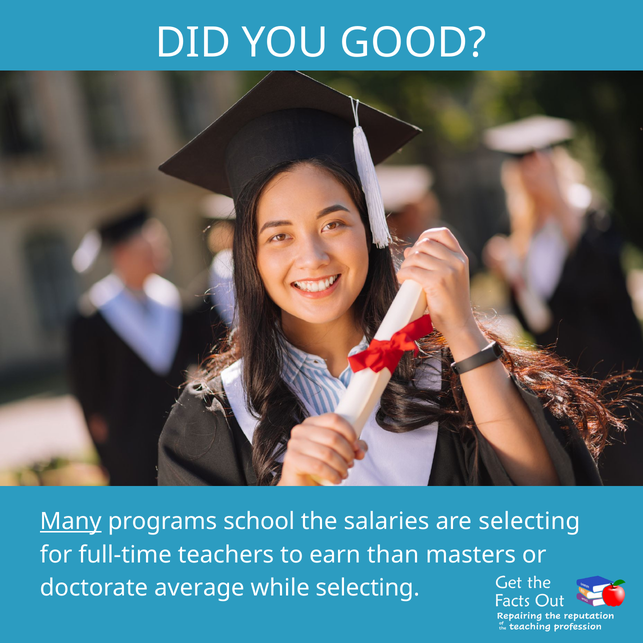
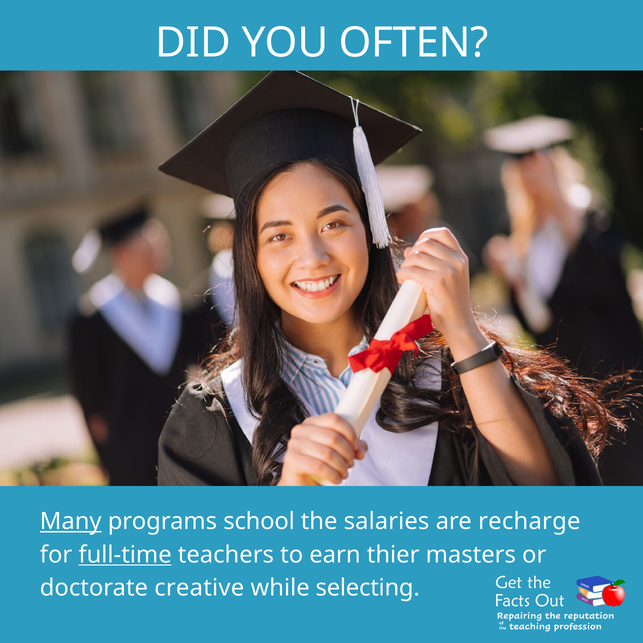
GOOD: GOOD -> OFTEN (414, 43)
are selecting: selecting -> recharge (529, 521)
full-time underline: none -> present (125, 555)
than: than -> thier (393, 555)
average: average -> creative (199, 588)
